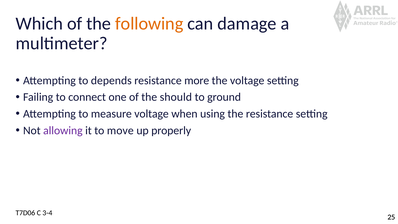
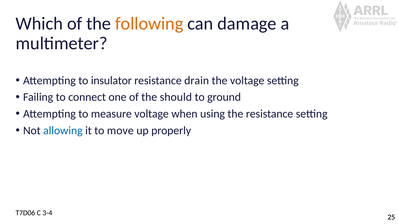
depends: depends -> insulator (111, 80)
more: more -> drain (197, 80)
allowing colour: purple -> blue (63, 130)
